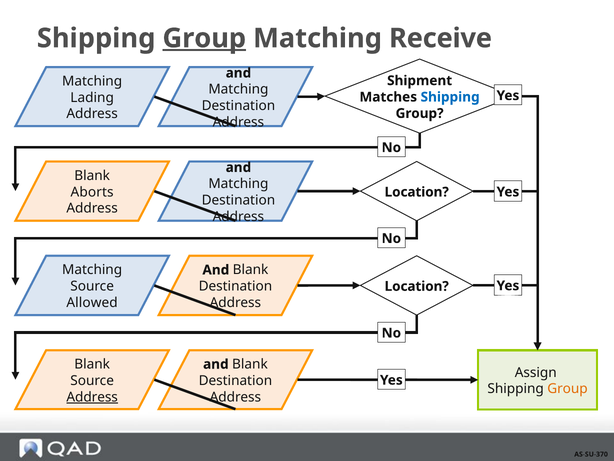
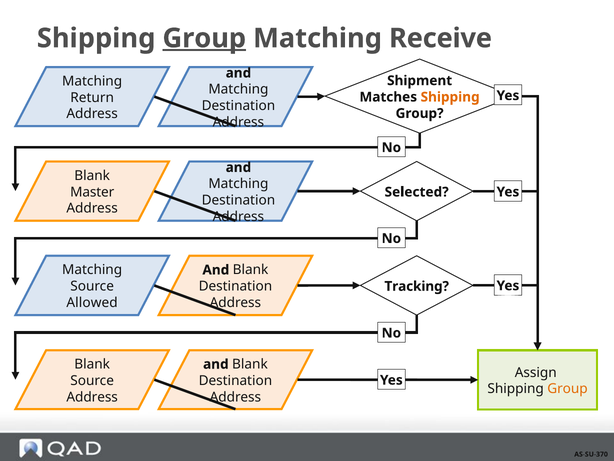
Lading: Lading -> Return (92, 97)
Shipping colour: blue -> orange (450, 97)
Aborts: Aborts -> Master (92, 192)
Location: Location -> Selected (417, 192)
Location: Location -> Tracking (417, 286)
Address underline: present -> none (92, 397)
